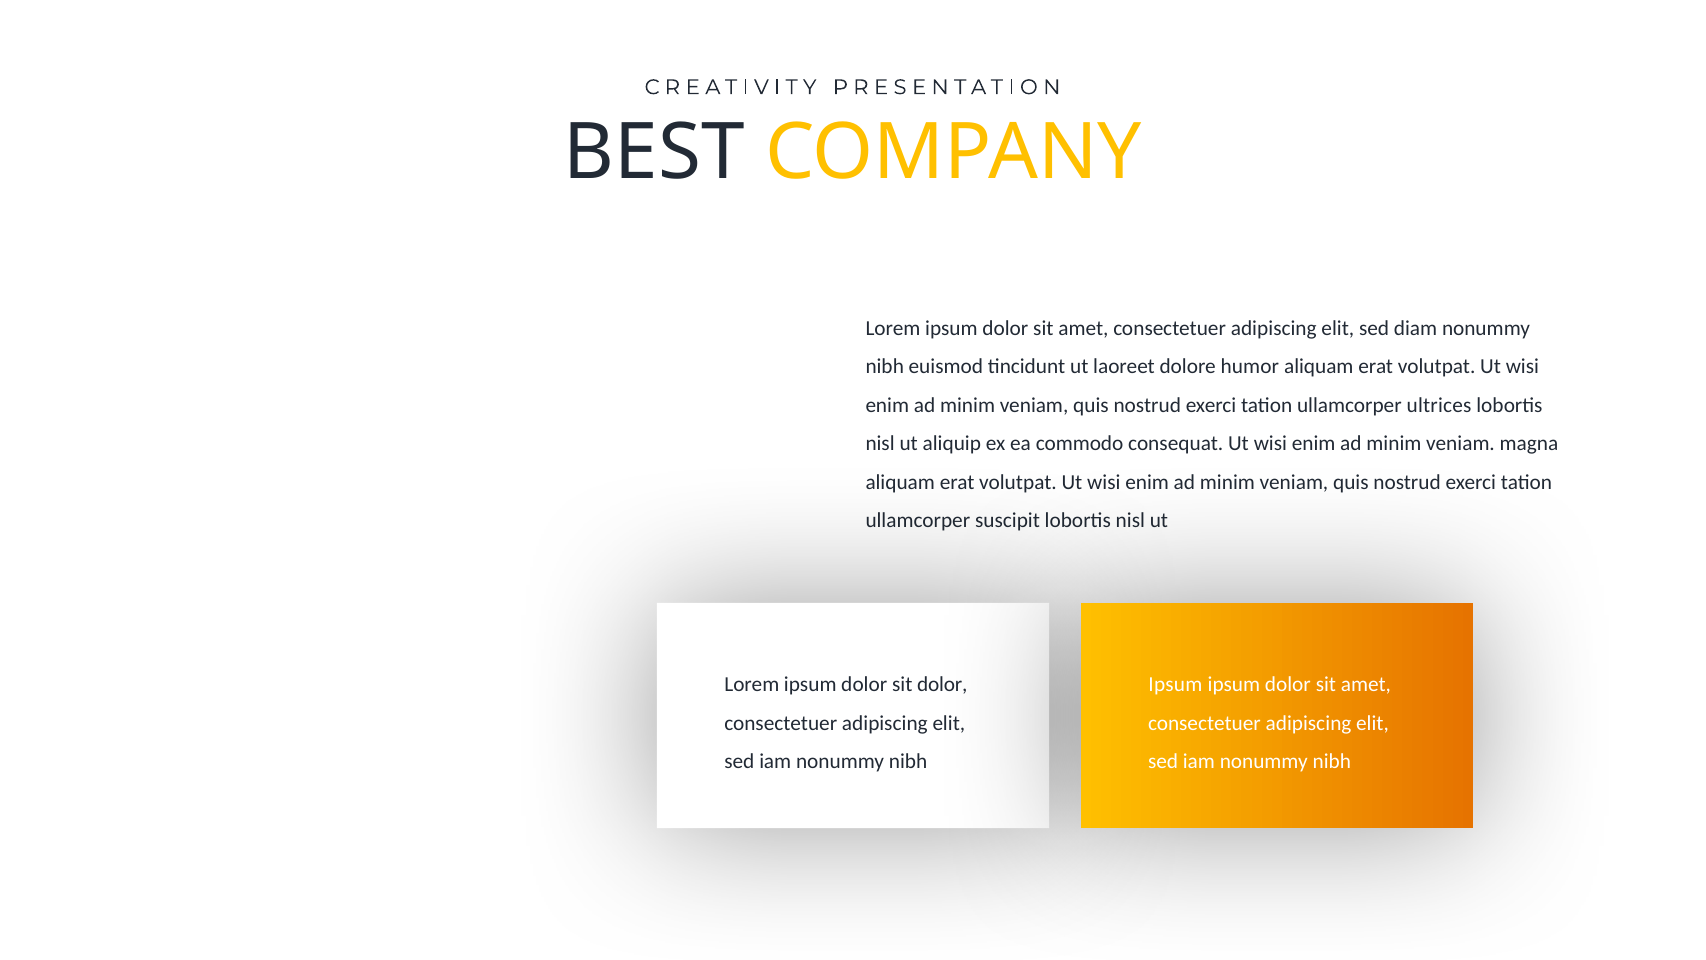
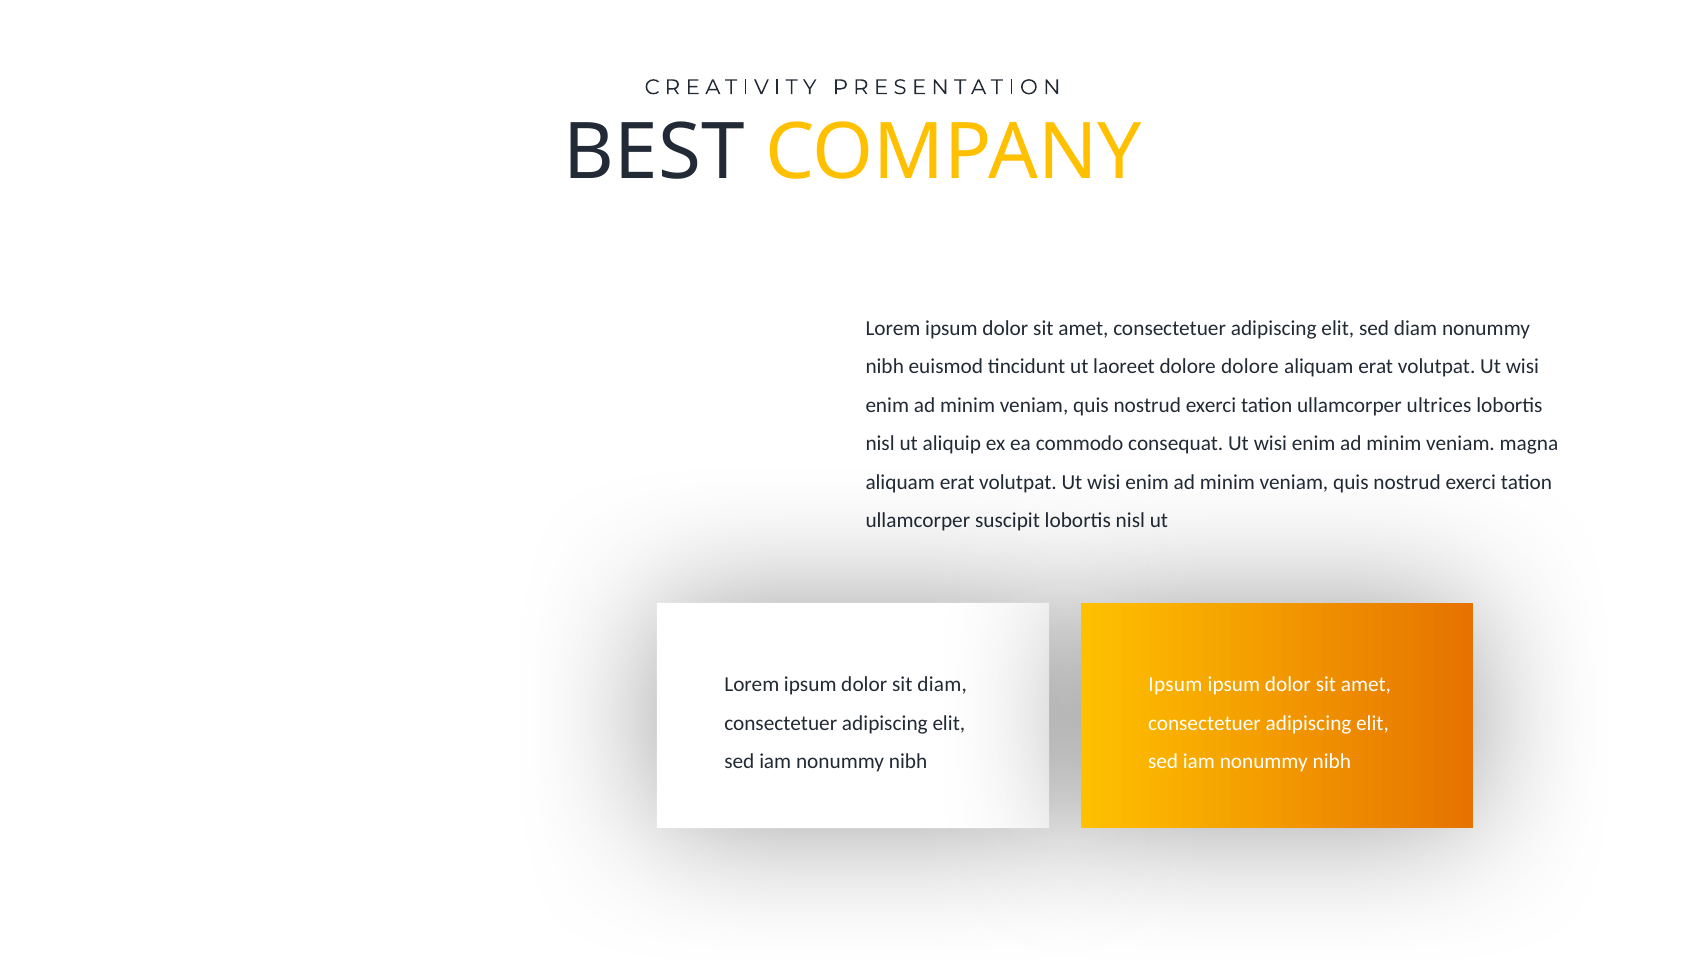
dolore humor: humor -> dolore (1250, 367)
sit dolor: dolor -> diam (942, 685)
